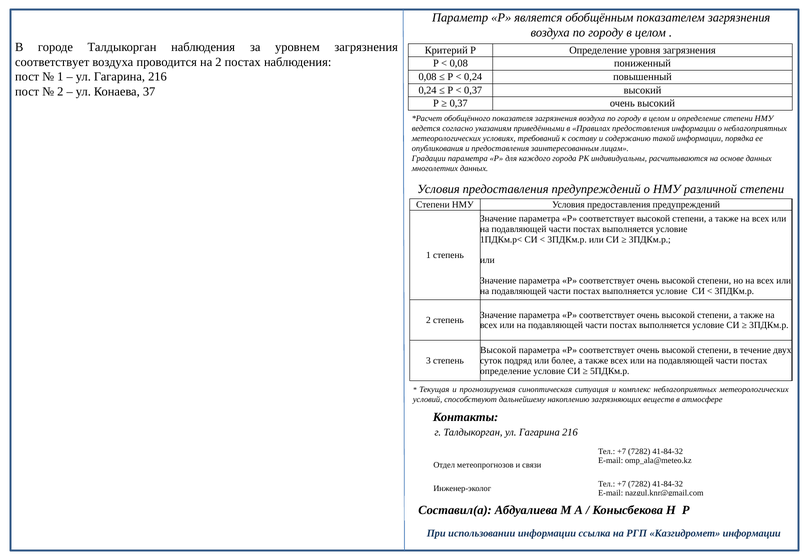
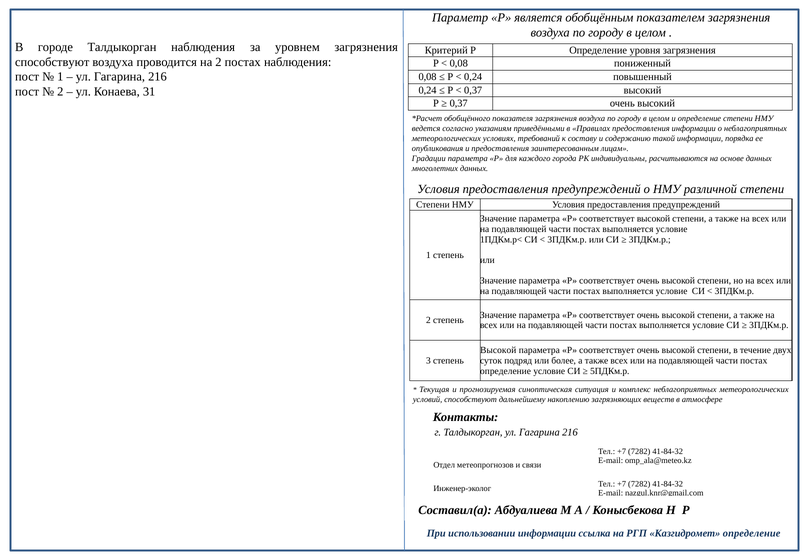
соответствует: соответствует -> способствуют (52, 62)
37: 37 -> 31 (149, 92)
Казгидромет информации: информации -> определение (752, 533)
